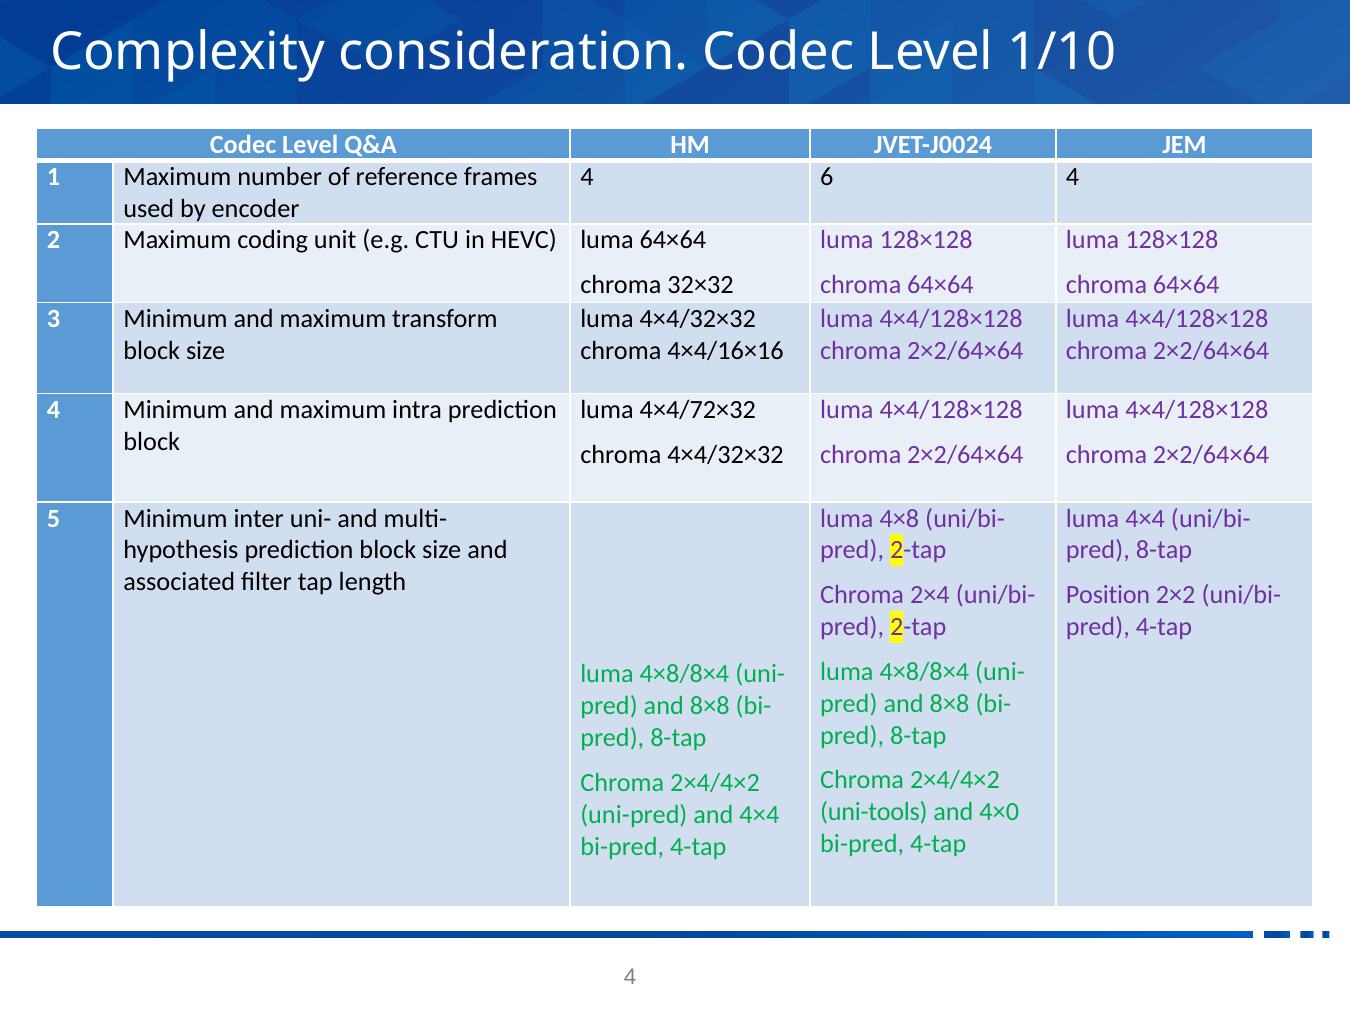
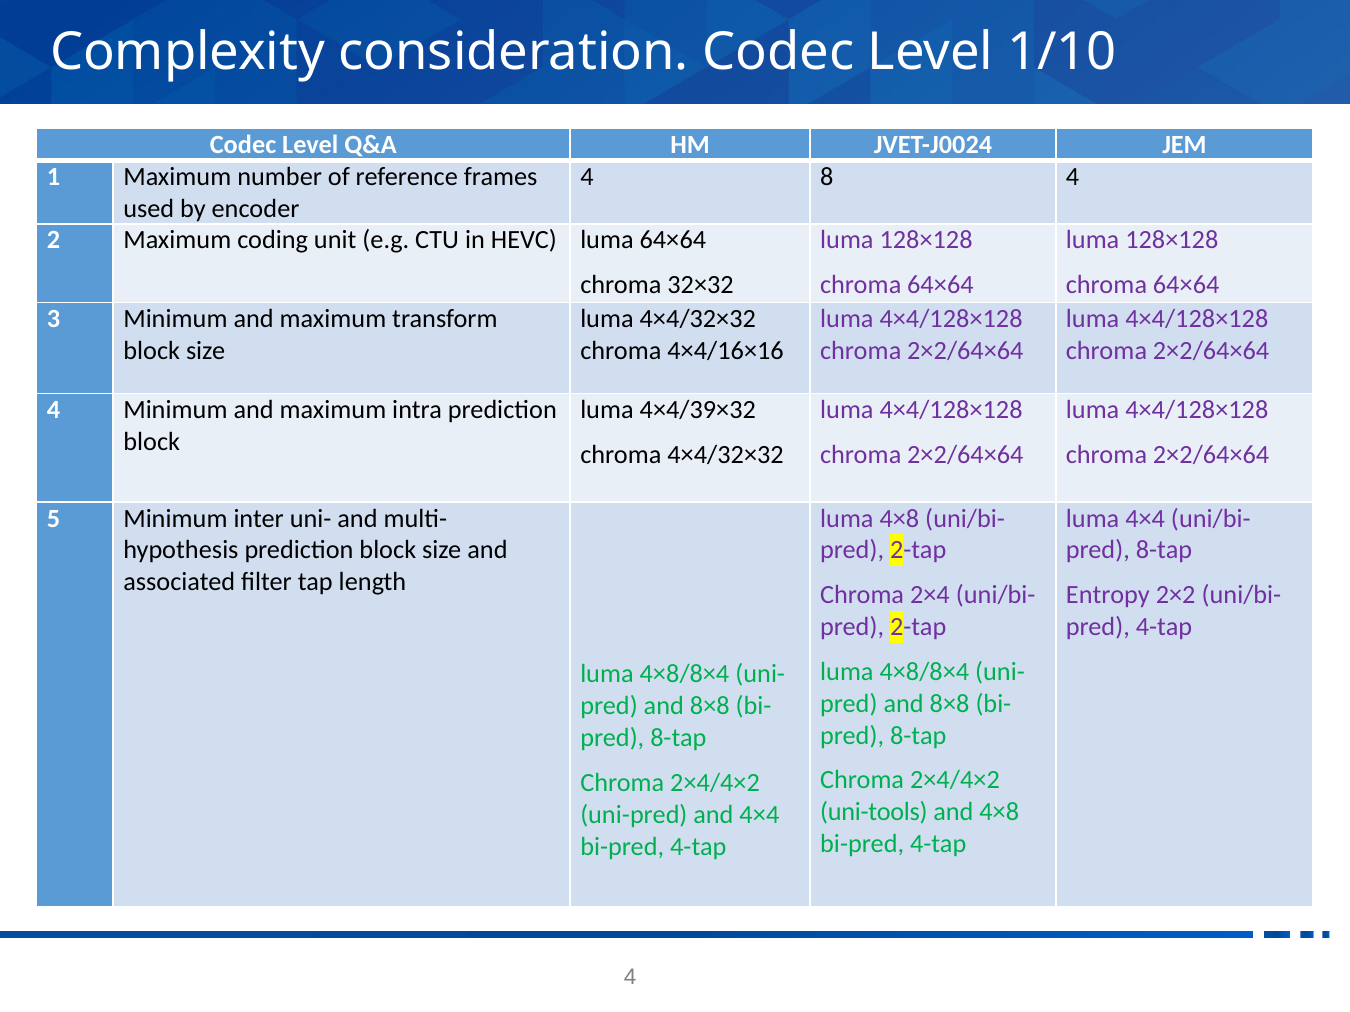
6: 6 -> 8 (827, 177)
4×4/72×32: 4×4/72×32 -> 4×4/39×32 (698, 410)
Position: Position -> Entropy (1108, 595)
and 4×0: 4×0 -> 4×8 (999, 812)
